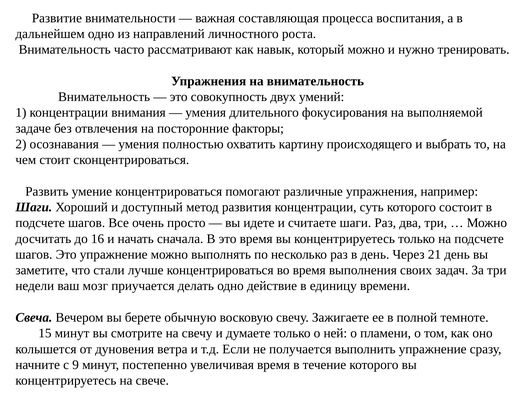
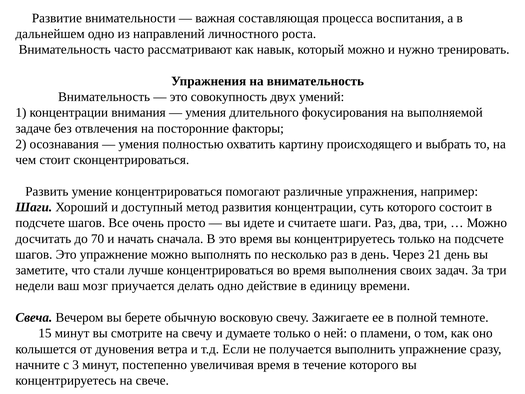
16: 16 -> 70 (98, 239)
9: 9 -> 3 (76, 365)
